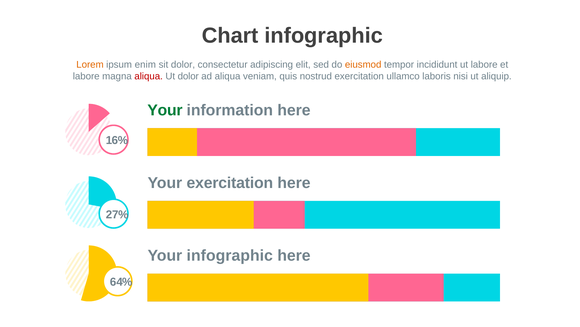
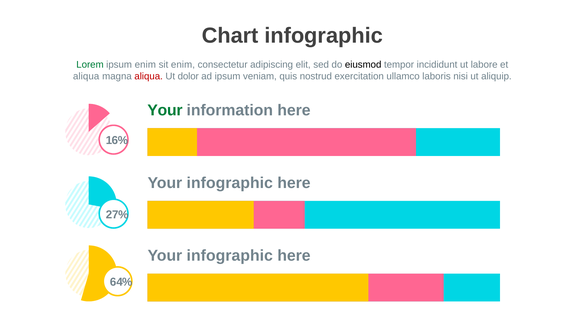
Lorem colour: orange -> green (90, 65)
sit dolor: dolor -> enim (183, 65)
eiusmod colour: orange -> black (363, 65)
labore: labore -> aliqua (86, 76)
ad aliqua: aliqua -> ipsum (228, 76)
exercitation: exercitation -> infographic (230, 183)
